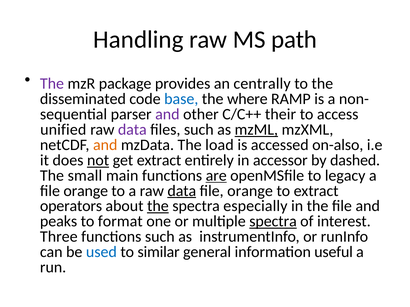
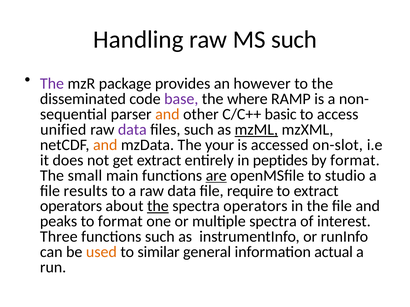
MS path: path -> such (294, 40)
centrally: centrally -> however (262, 84)
base colour: blue -> purple (181, 99)
and colour: purple -> orange (167, 114)
their: their -> basic (281, 114)
load: load -> your (220, 145)
on-also: on-also -> on-slot (338, 145)
not underline: present -> none (98, 160)
accessor: accessor -> peptides (280, 160)
by dashed: dashed -> format (355, 160)
legacy: legacy -> studio (345, 176)
orange: orange -> results (86, 191)
data underline: present -> none (182, 191)
orange: orange -> require (250, 191)
spectra especially: especially -> operators (255, 206)
spectra underline: present -> none (273, 222)
used colour: blue -> orange (101, 252)
useful: useful -> actual (334, 252)
